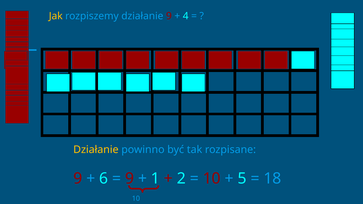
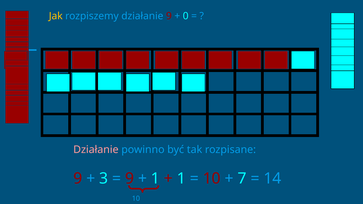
4: 4 -> 0 (186, 16)
Działanie colour: yellow -> pink (96, 150)
6: 6 -> 3 (104, 179)
2: 2 -> 1 (181, 179)
5: 5 -> 7 (242, 179)
18: 18 -> 14 (272, 179)
